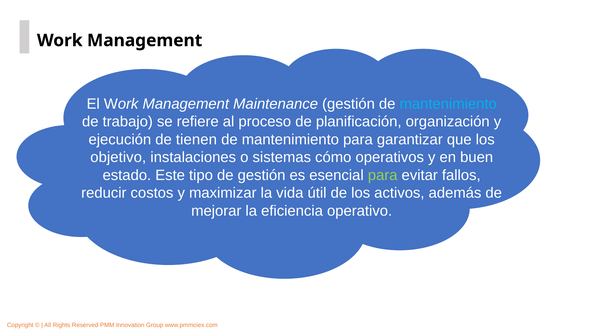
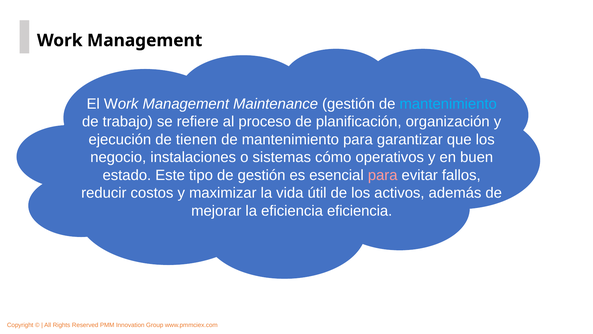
objetivo: objetivo -> negocio (118, 157)
para colour: light green -> pink (383, 175)
eficiencia operativo: operativo -> eficiencia (360, 211)
